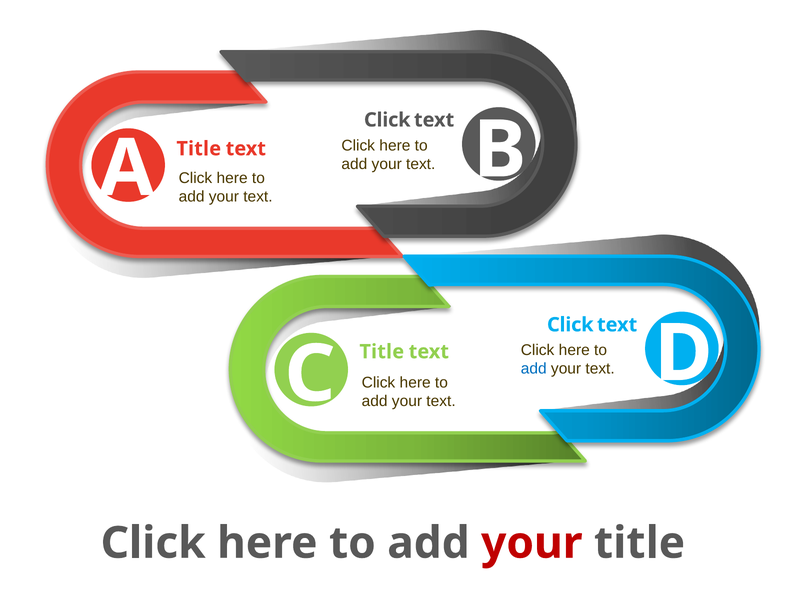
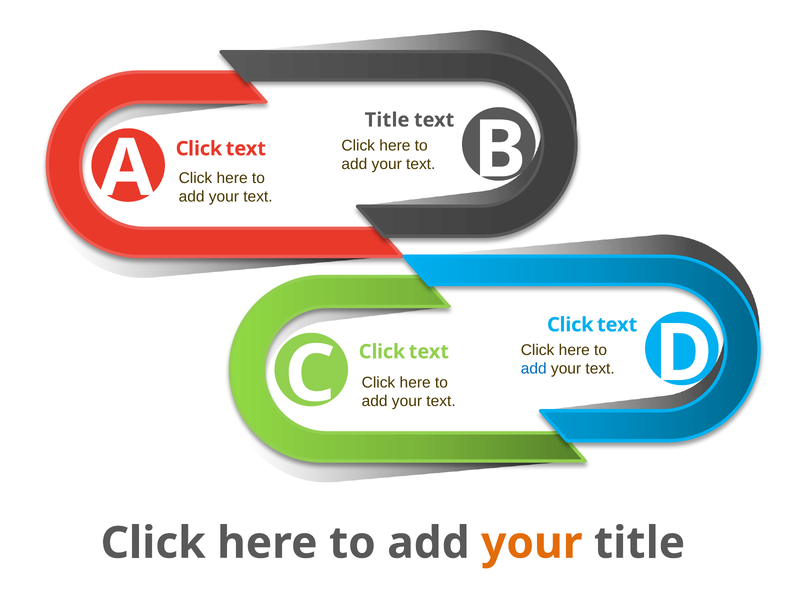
Click: Click -> Title (387, 120)
Title: Title -> Click (199, 149)
Title: Title -> Click (382, 352)
your colour: red -> orange (532, 543)
